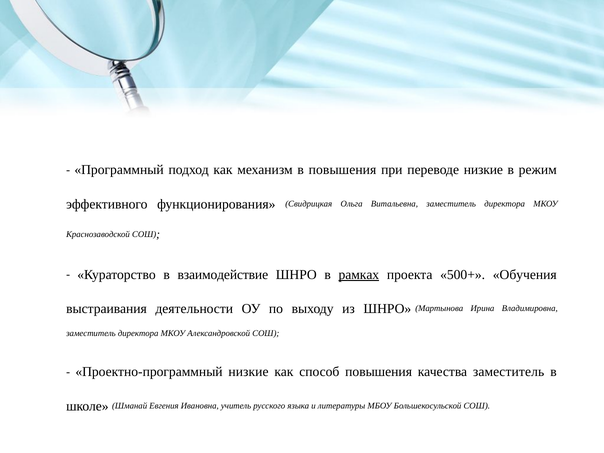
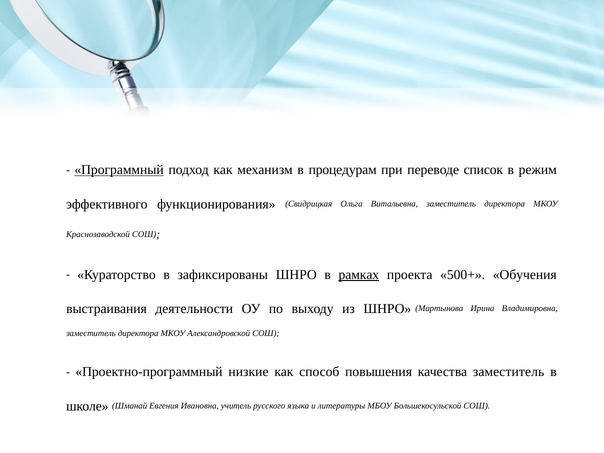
Программный underline: none -> present (119, 170)
в повышения: повышения -> процедурам (343, 170)
переводе низкие: низкие -> список (483, 170)
взаимодействие: взаимодействие -> зафиксированы (223, 275)
